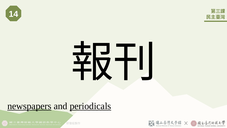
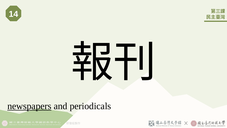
periodicals underline: present -> none (90, 106)
